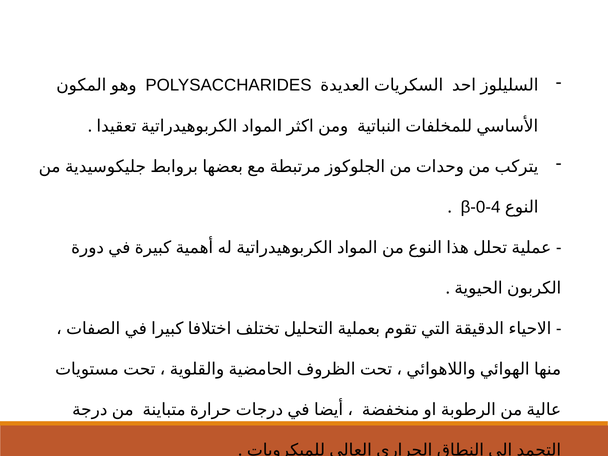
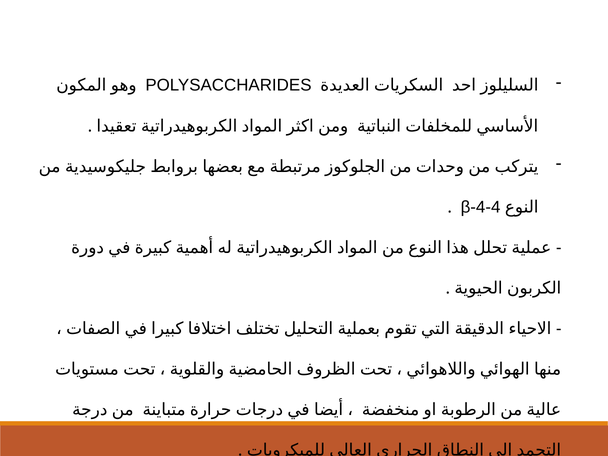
β-0-4: β-0-4 -> β-4-4 (481, 207)
